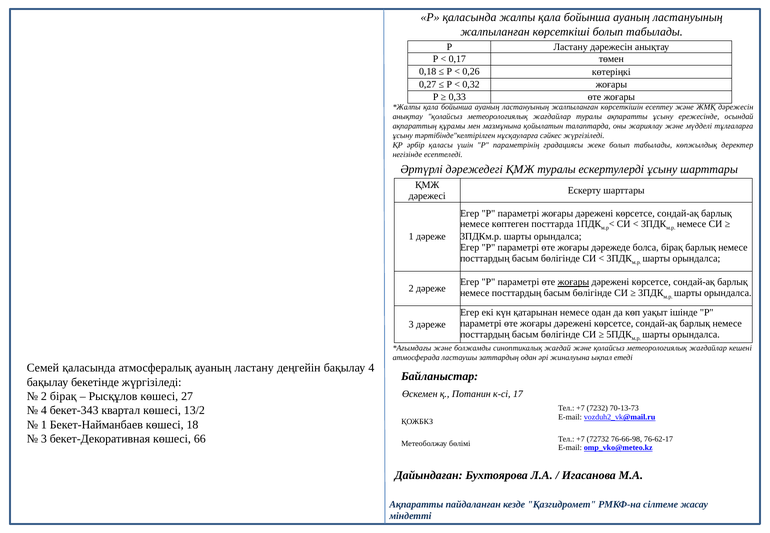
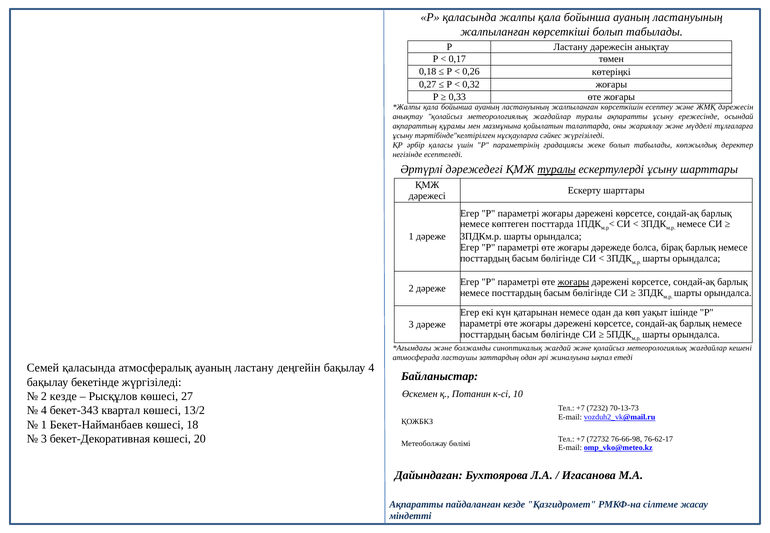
туралы underline: none -> present (556, 169)
17: 17 -> 10 (518, 394)
2 бірақ: бірақ -> кезде (63, 396)
66: 66 -> 20 (200, 439)
